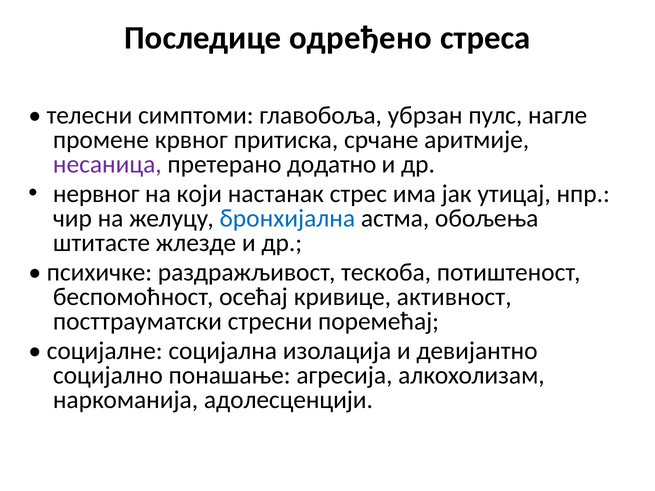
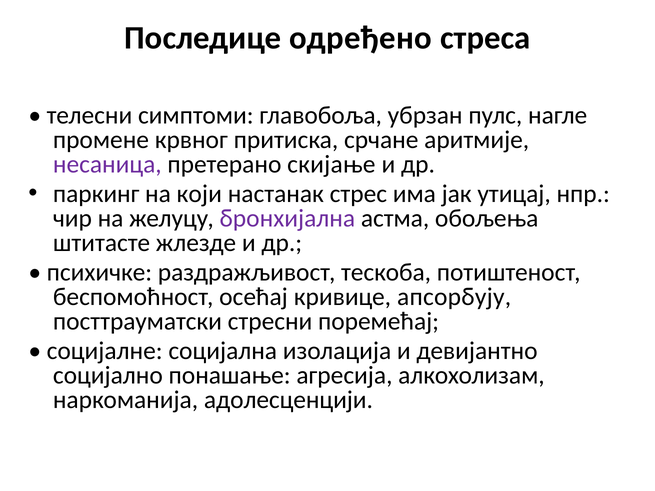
додатно: додатно -> скијање (331, 165)
нервног: нервног -> паркинг (96, 194)
бронхијална colour: blue -> purple (287, 219)
активност: активност -> апсорбују (454, 297)
